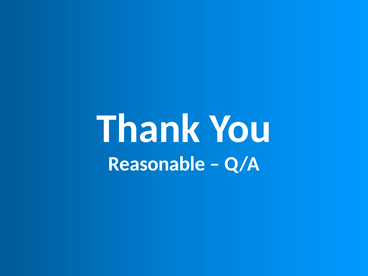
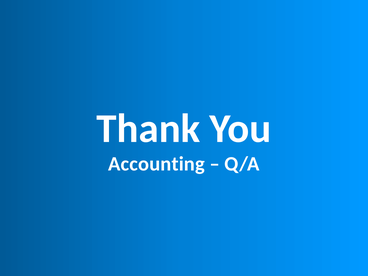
Reasonable: Reasonable -> Accounting (156, 164)
